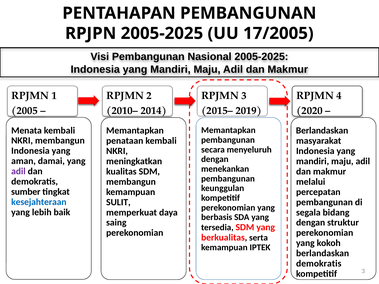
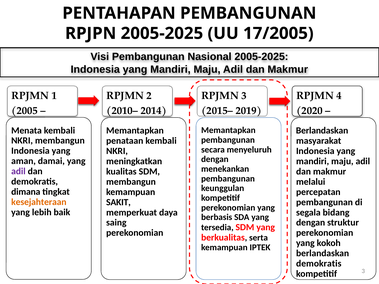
sumber: sumber -> dimana (26, 192)
kesejahteraan colour: blue -> orange (39, 202)
SULIT: SULIT -> SAKIT (118, 202)
